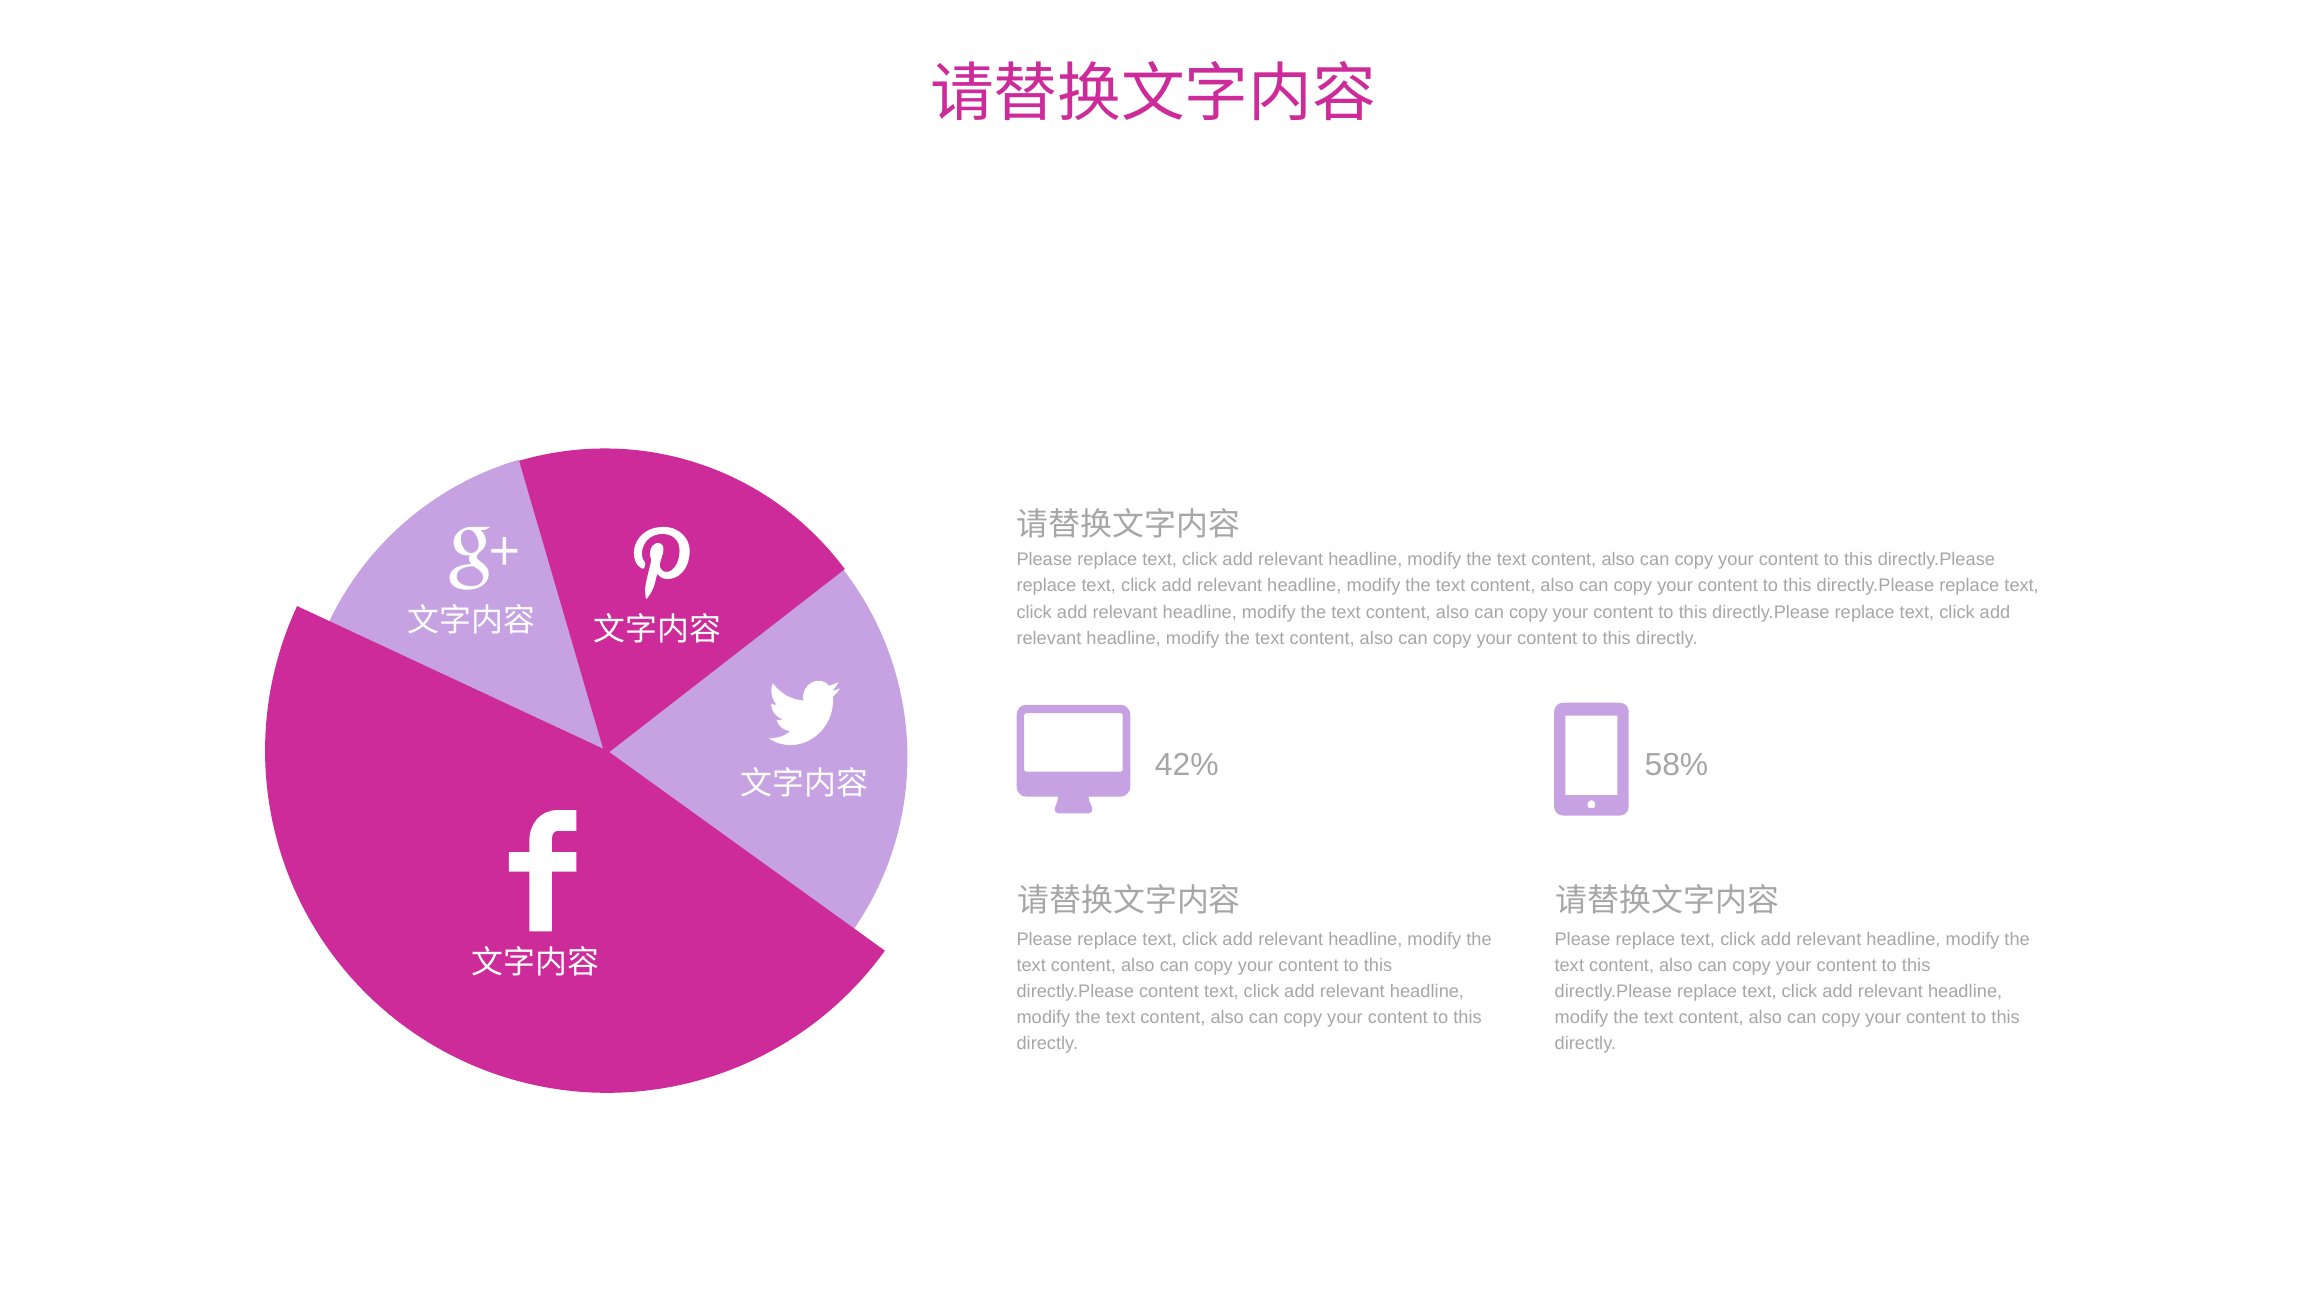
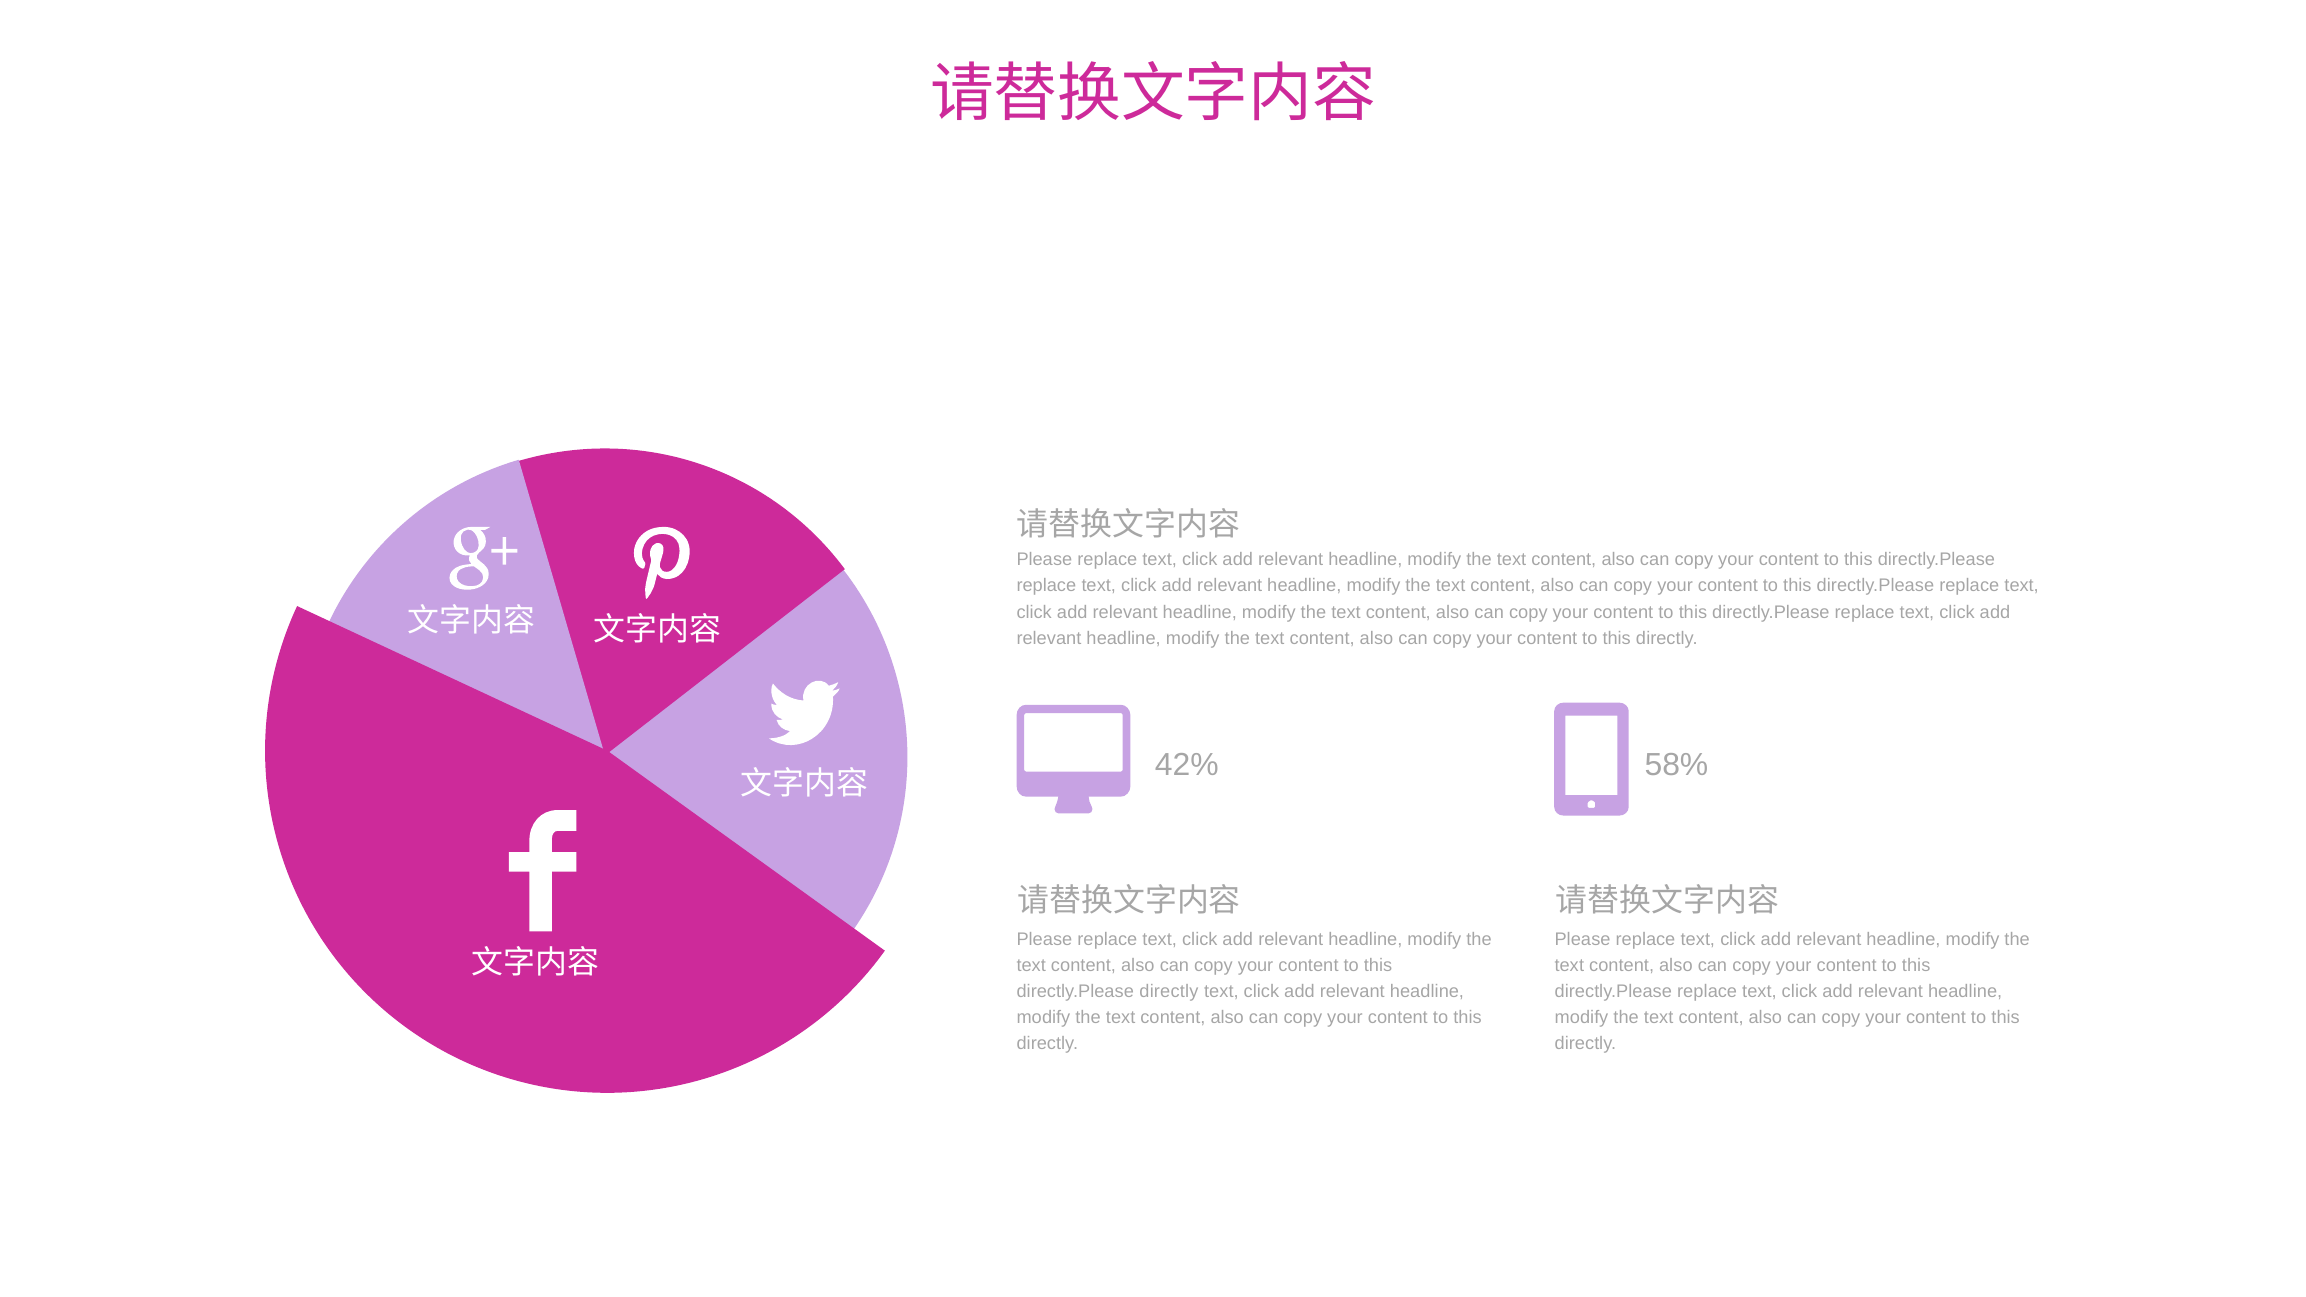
directly.Please content: content -> directly (1169, 992)
